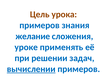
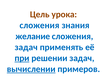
примеров: примеров -> сложения (39, 25)
уроке: уроке -> задач (26, 47)
при underline: none -> present (22, 58)
